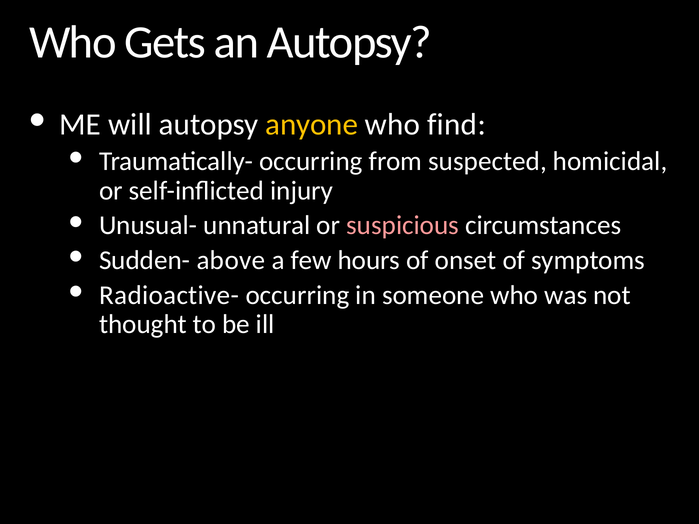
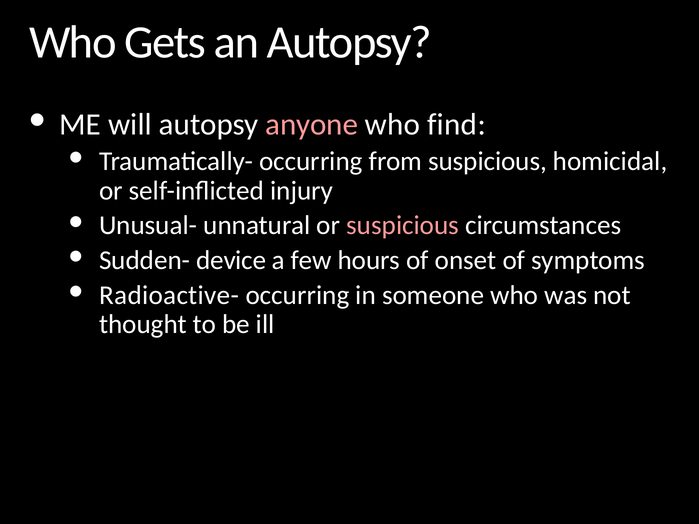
anyone colour: yellow -> pink (312, 125)
from suspected: suspected -> suspicious (488, 161)
above: above -> device (231, 260)
